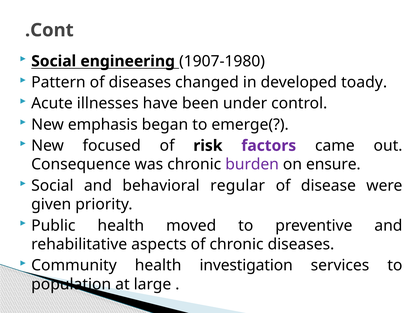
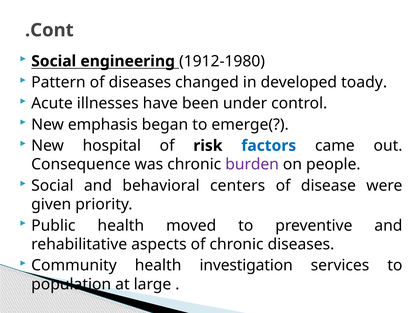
1907-1980: 1907-1980 -> 1912-1980 (222, 61)
focused: focused -> hospital (112, 146)
factors colour: purple -> blue (269, 146)
ensure: ensure -> people (333, 164)
regular: regular -> centers (238, 185)
